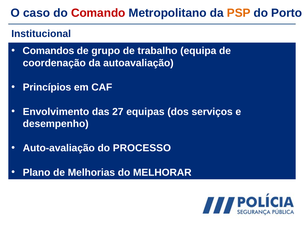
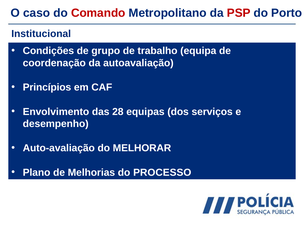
PSP colour: orange -> red (239, 13)
Comandos: Comandos -> Condições (48, 51)
27: 27 -> 28 (118, 112)
PROCESSO: PROCESSO -> MELHORAR (142, 148)
MELHORAR: MELHORAR -> PROCESSO (162, 172)
